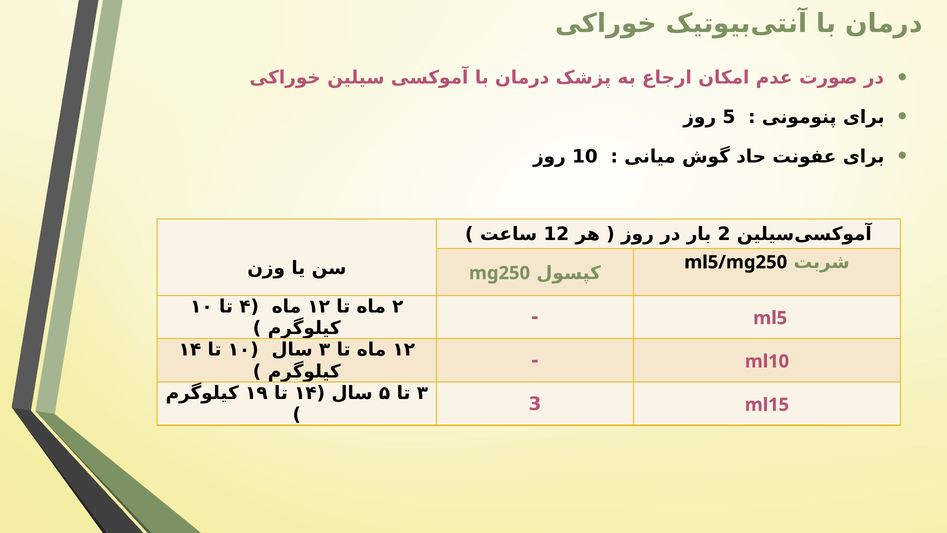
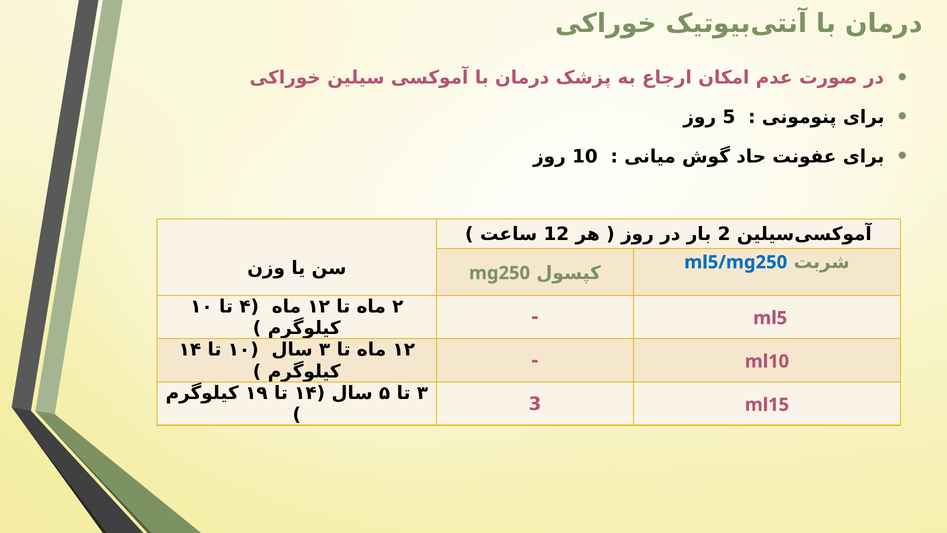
ml5/mg250 colour: black -> blue (736, 262)
